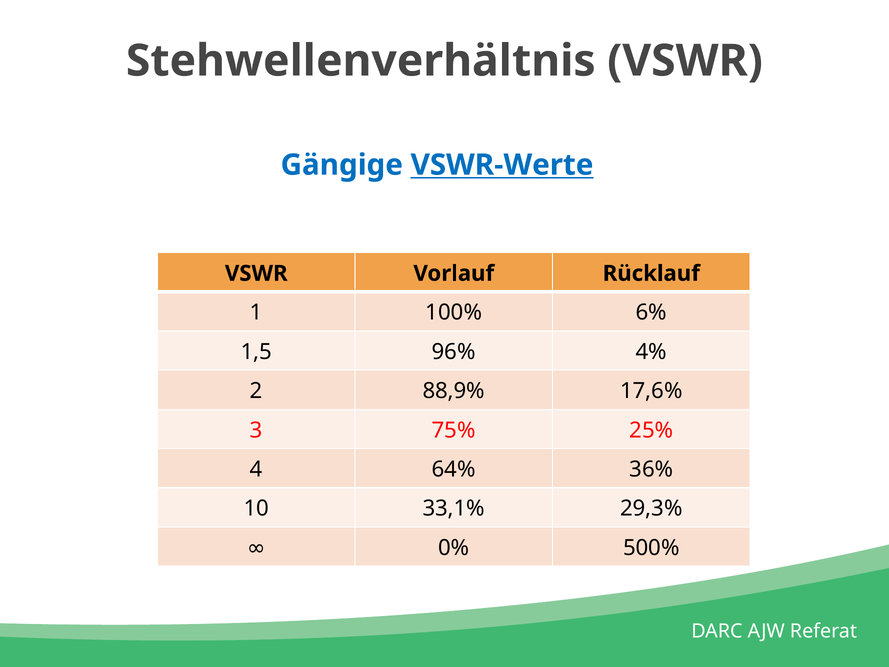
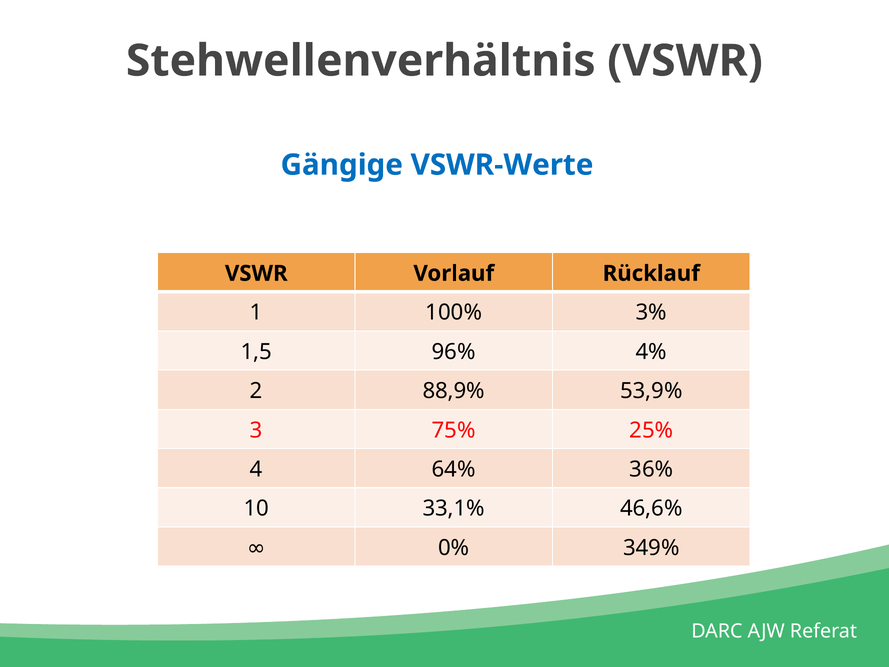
VSWR-Werte underline: present -> none (502, 165)
6%: 6% -> 3% (651, 313)
17,6%: 17,6% -> 53,9% (651, 391)
29,3%: 29,3% -> 46,6% (651, 508)
500%: 500% -> 349% (651, 548)
